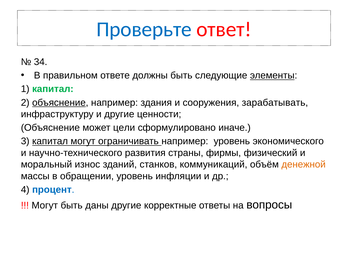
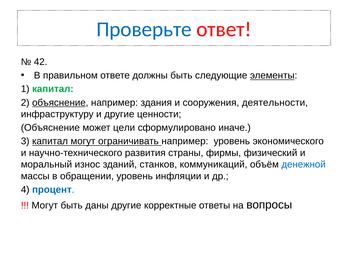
34: 34 -> 42 (41, 62)
зарабатывать: зарабатывать -> деятельности (275, 103)
денежной colour: orange -> blue (304, 164)
